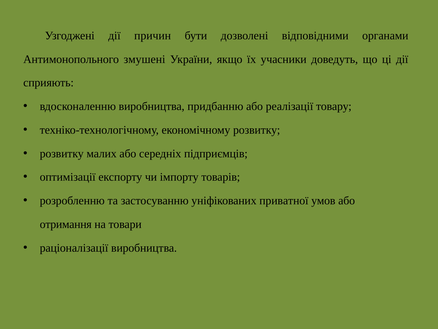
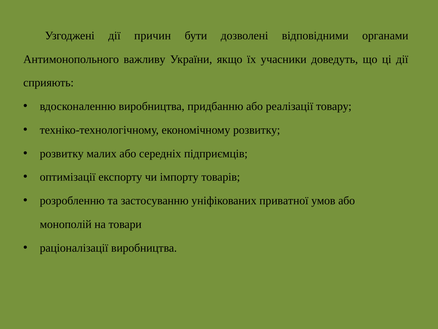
змушені: змушені -> важливу (145, 59)
отримання: отримання -> монополій (66, 224)
